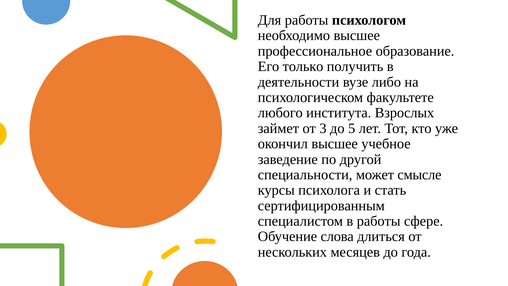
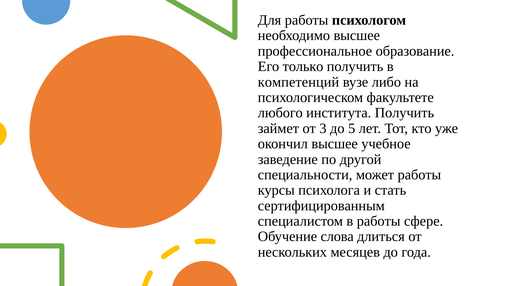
деятельности: деятельности -> компетенций (298, 82)
института Взрослых: Взрослых -> Получить (404, 113)
может смысле: смысле -> работы (419, 175)
